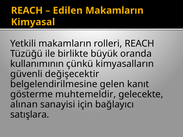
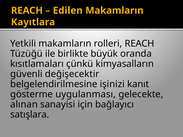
Kimyasal: Kimyasal -> Kayıtlara (33, 22)
kullanımının: kullanımının -> kısıtlamaları (37, 64)
gelen: gelen -> işinizi (112, 84)
muhtemeldir: muhtemeldir -> uygulanması (86, 94)
